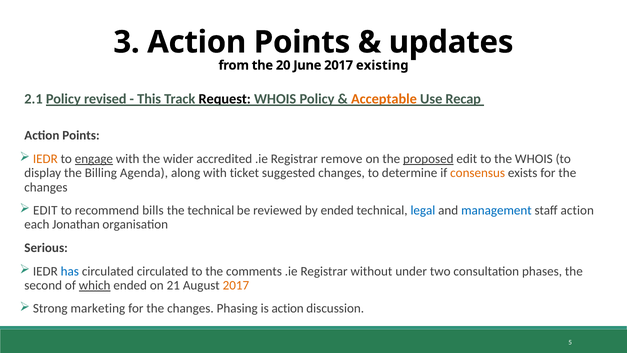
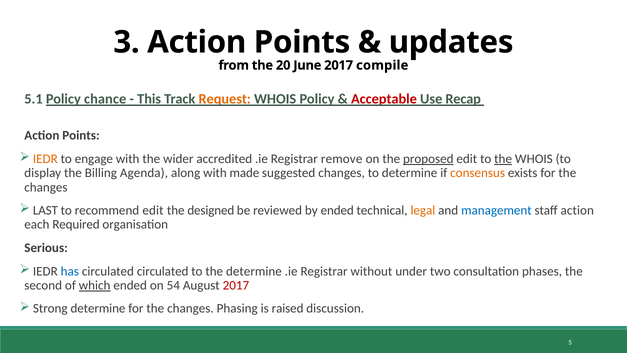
existing: existing -> compile (382, 65)
2.1: 2.1 -> 5.1 (34, 99)
revised: revised -> chance (105, 99)
Request colour: black -> orange (225, 99)
Acceptable colour: orange -> red (384, 99)
engage underline: present -> none (94, 159)
the underline: none -> present (503, 159)
ticket: ticket -> made (244, 173)
EDIT: EDIT -> LAST (45, 210)
recommend bills: bills -> edit (153, 210)
the technical: technical -> designed (211, 210)
legal colour: blue -> orange (423, 210)
Jonathan: Jonathan -> Required (76, 224)
the comments: comments -> determine (254, 271)
21: 21 -> 54 (173, 285)
2017 colour: orange -> red (236, 285)
Strong marketing: marketing -> determine (98, 308)
is action: action -> raised (288, 308)
